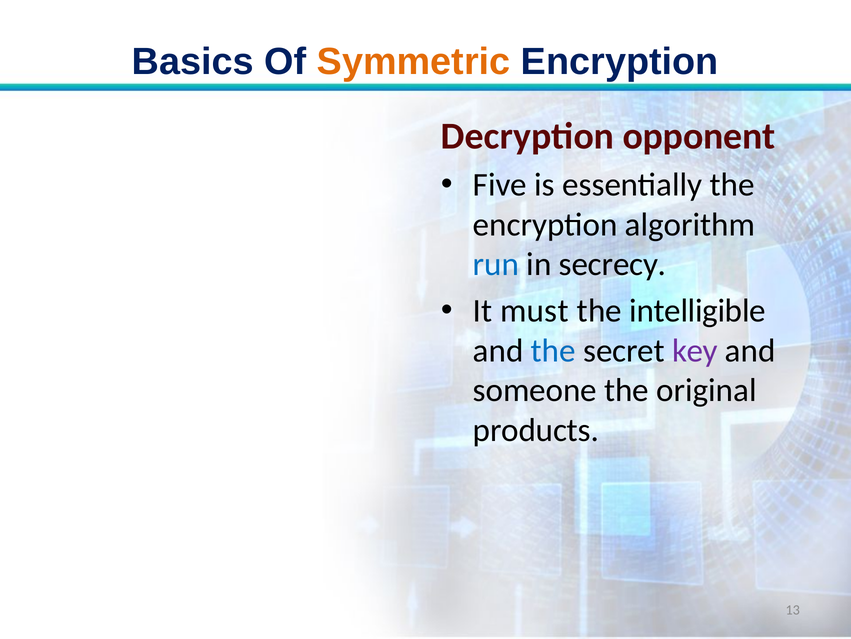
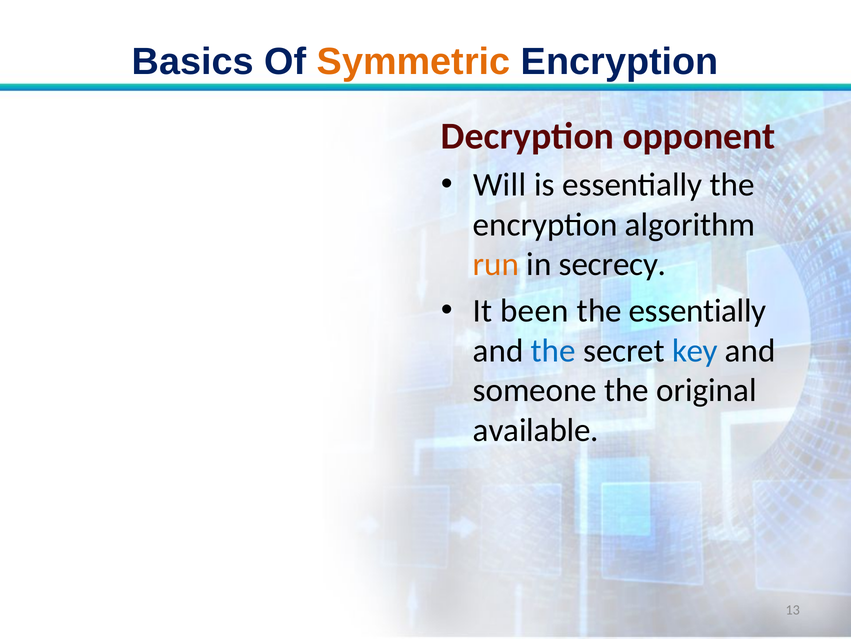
Five: Five -> Will (500, 185)
run colour: blue -> orange (496, 264)
must: must -> been (534, 311)
the intelligible: intelligible -> essentially (698, 311)
key colour: purple -> blue (695, 350)
products: products -> available (536, 430)
